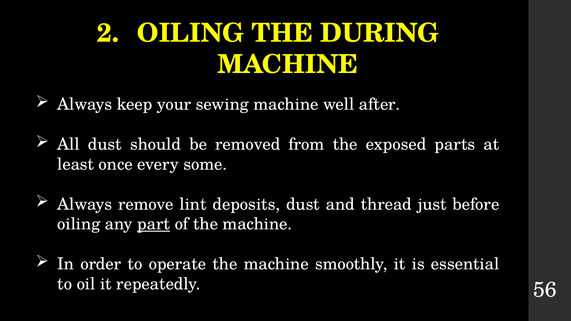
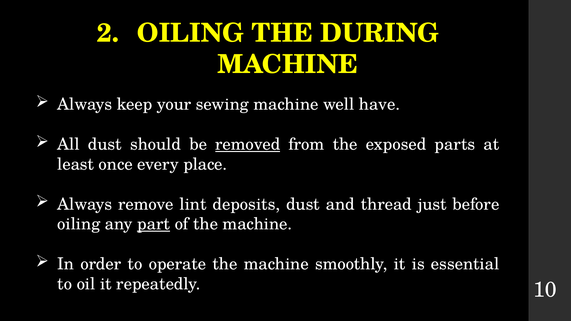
after: after -> have (380, 104)
removed underline: none -> present (248, 144)
some: some -> place (205, 164)
56: 56 -> 10 (545, 290)
